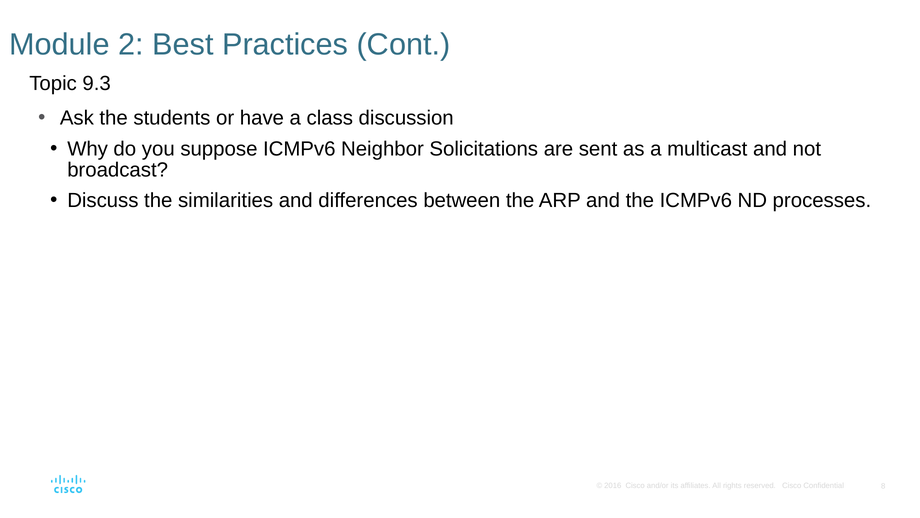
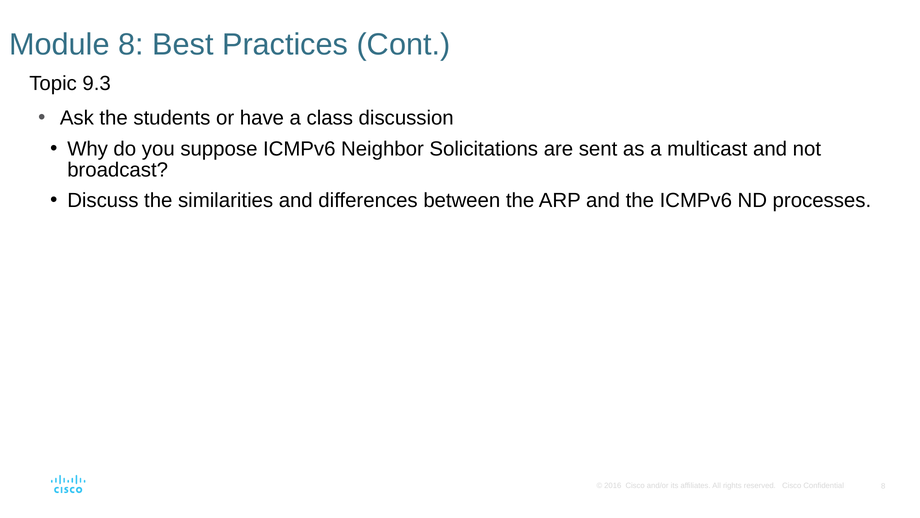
Module 2: 2 -> 8 (131, 44)
